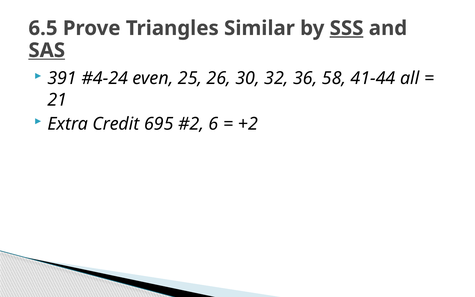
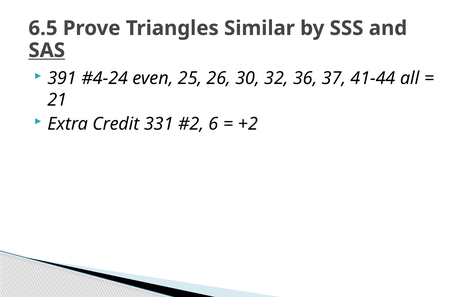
SSS underline: present -> none (347, 28)
58: 58 -> 37 (334, 78)
695: 695 -> 331 (159, 124)
